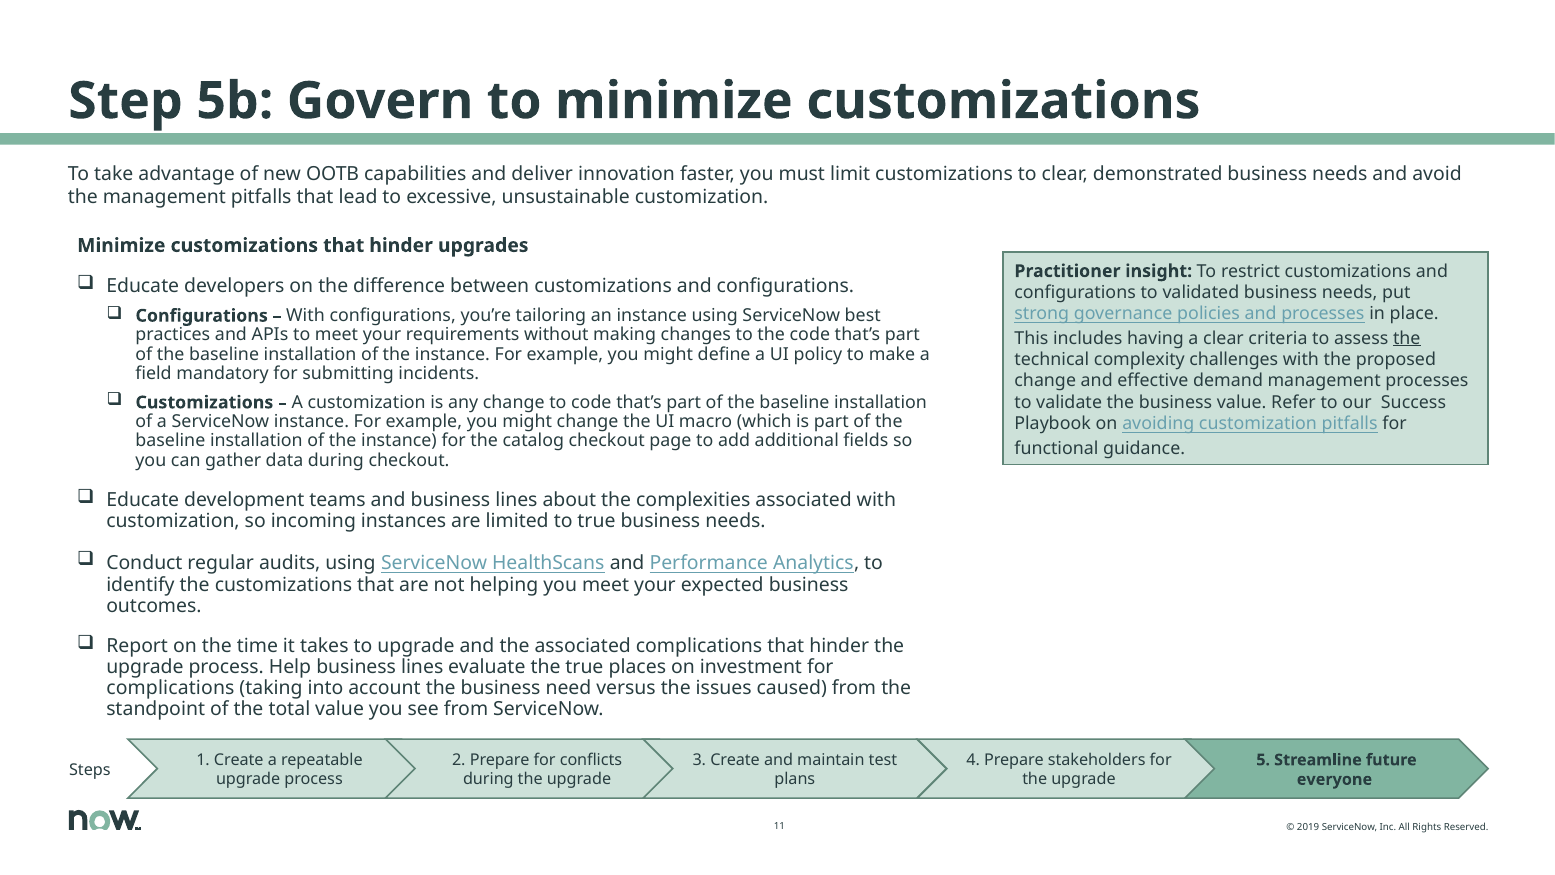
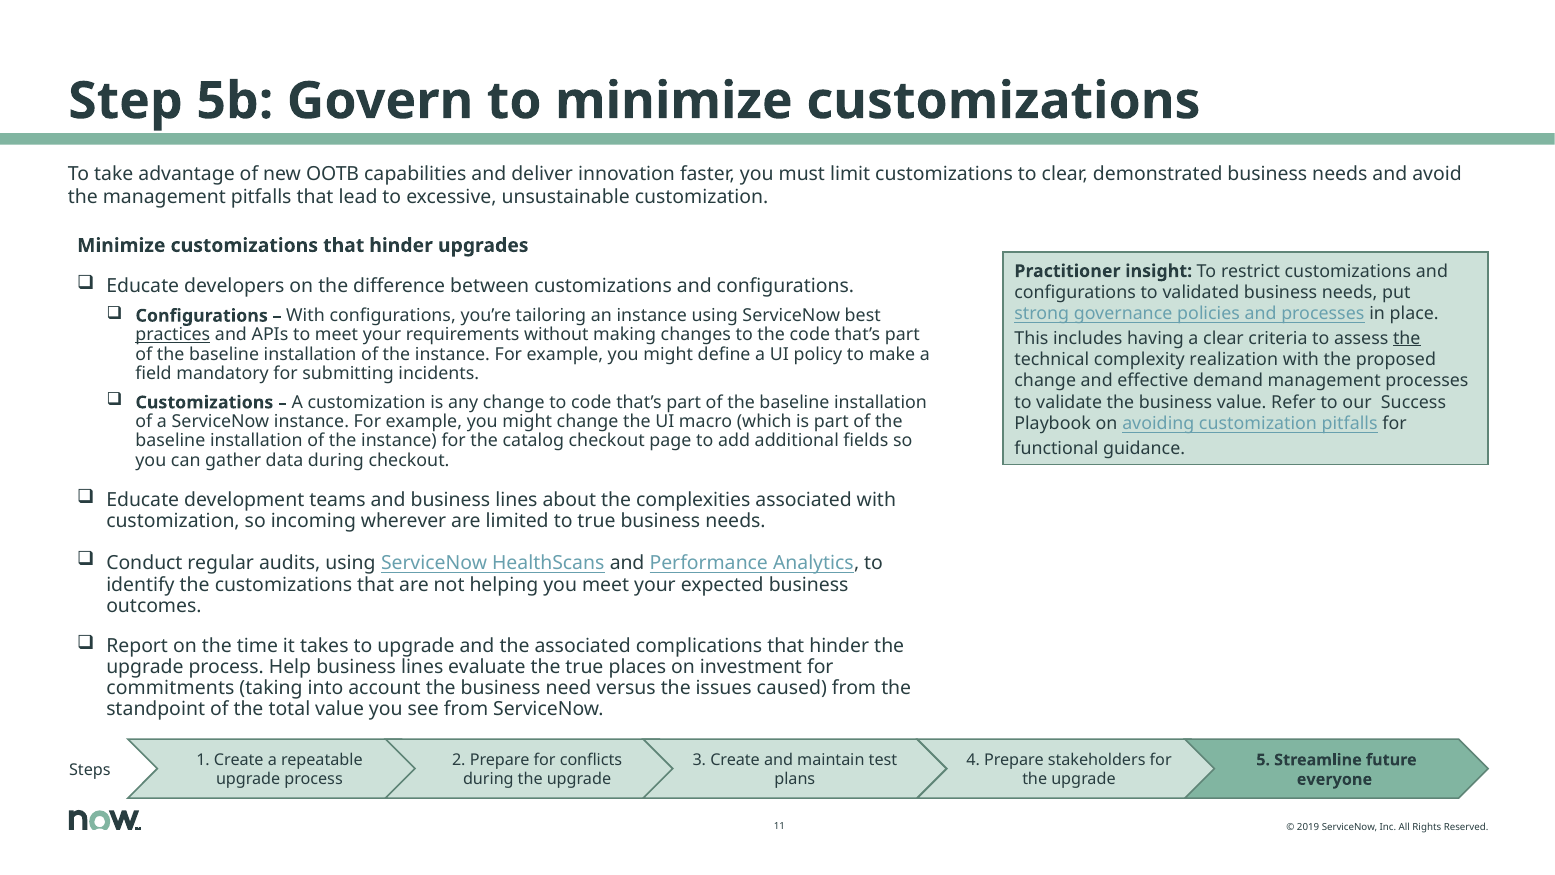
practices underline: none -> present (173, 335)
challenges: challenges -> realization (1234, 360)
instances: instances -> wherever (404, 521)
complications: complications -> commitments (170, 688)
